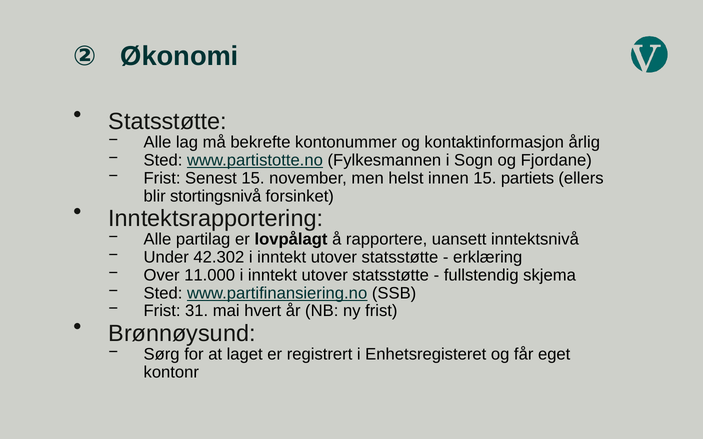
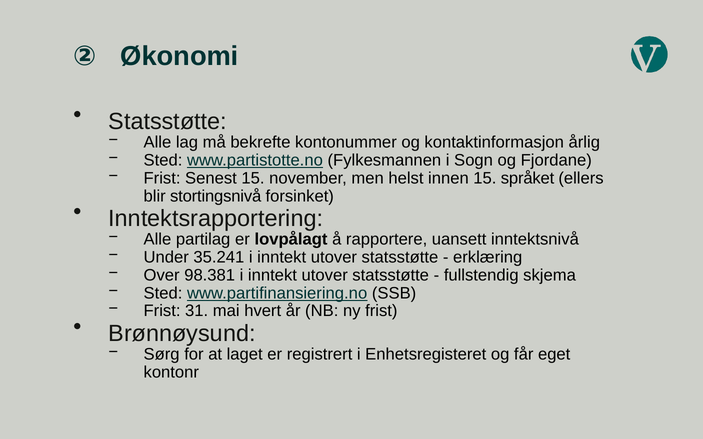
partiets: partiets -> språket (528, 178)
42.302: 42.302 -> 35.241 (219, 257)
11.000: 11.000 -> 98.381 (210, 275)
